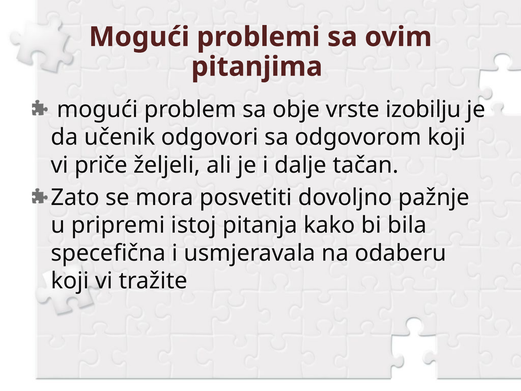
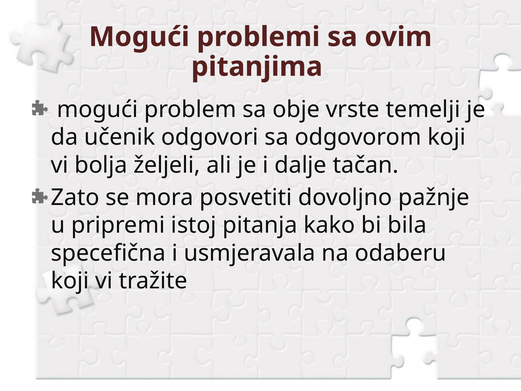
izobilju: izobilju -> temelji (423, 109)
priče: priče -> bolja (101, 165)
